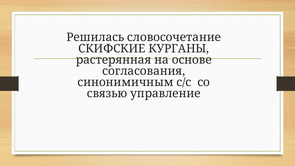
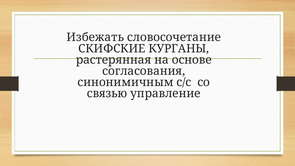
Решилась: Решилась -> Избежать (95, 37)
